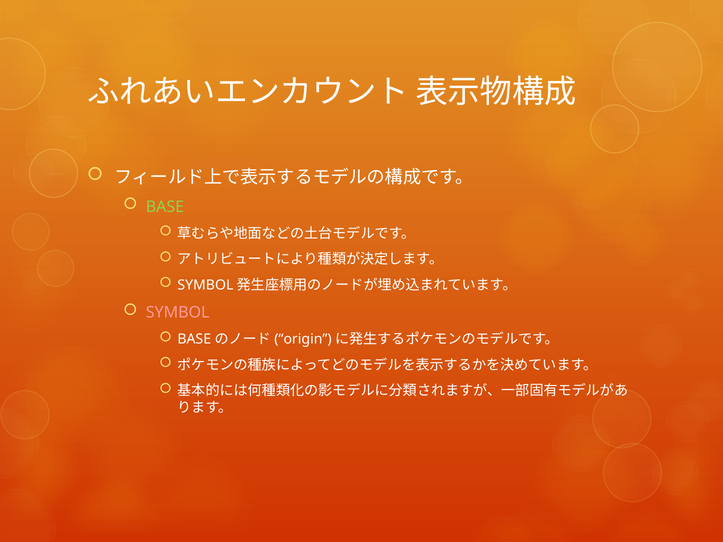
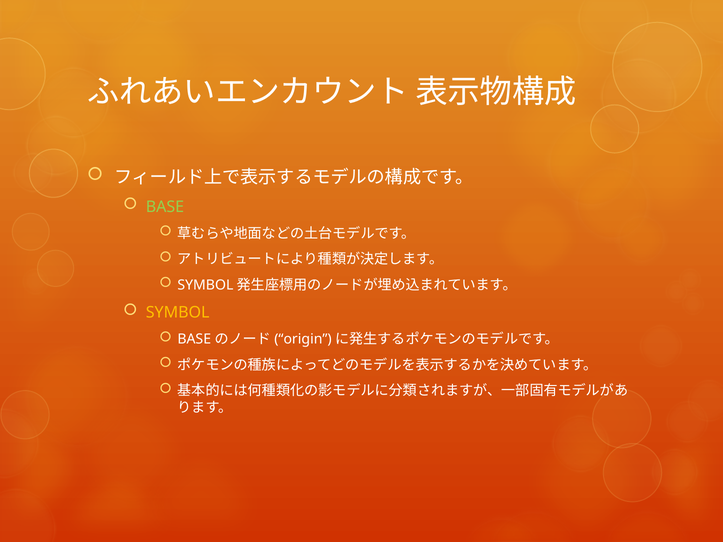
SYMBOL colour: pink -> yellow (178, 313)
